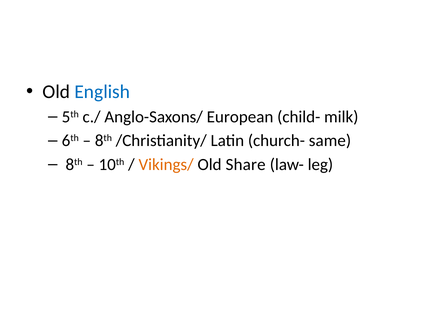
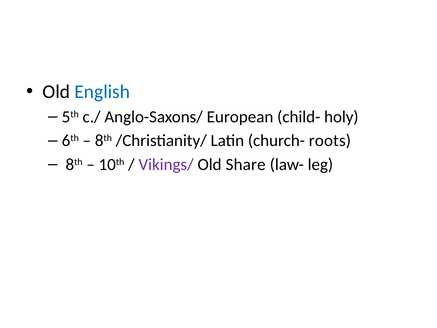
milk: milk -> holy (341, 117)
same: same -> roots (330, 141)
Vikings/ colour: orange -> purple (166, 164)
